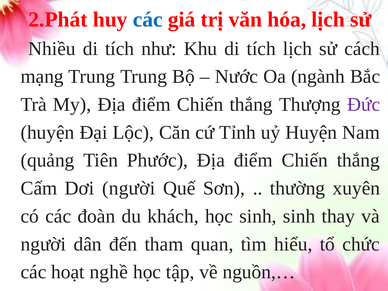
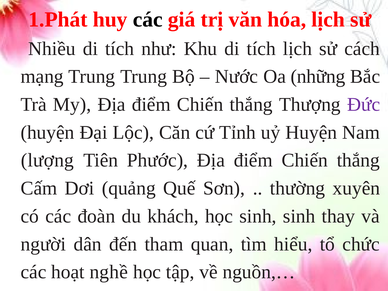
2.Phát: 2.Phát -> 1.Phát (58, 20)
các colour: blue -> black (148, 20)
ngành: ngành -> những (318, 77)
quảng: quảng -> lượng (47, 160)
Dơi người: người -> quảng (129, 188)
